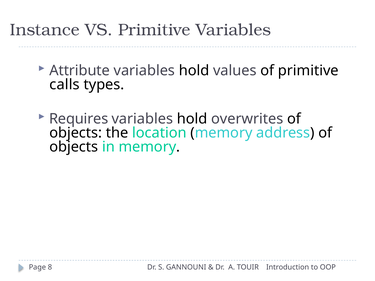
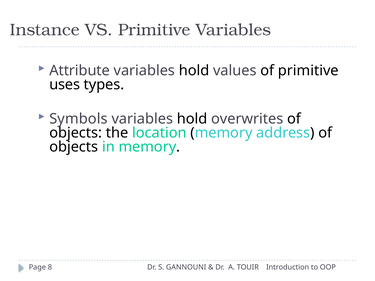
calls: calls -> uses (65, 85)
Requires: Requires -> Symbols (79, 119)
